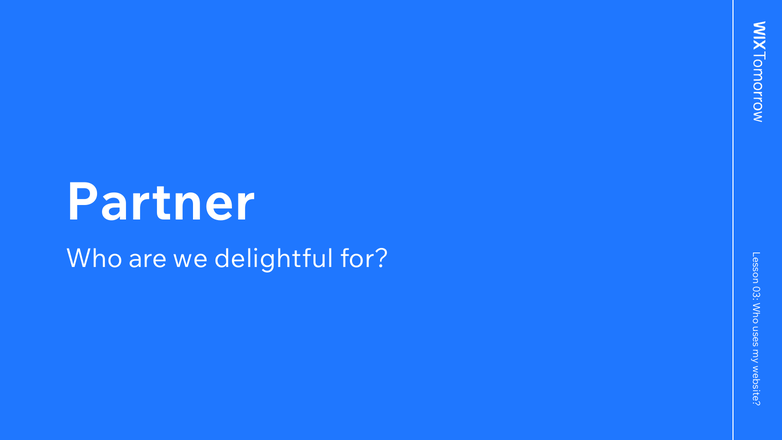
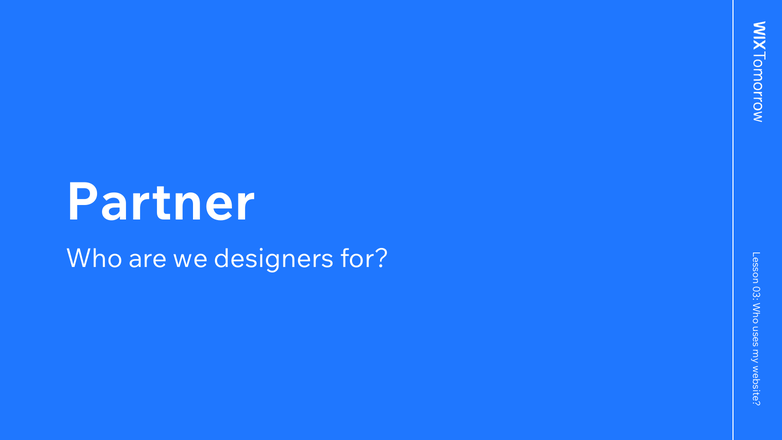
delightful: delightful -> designers (274, 258)
